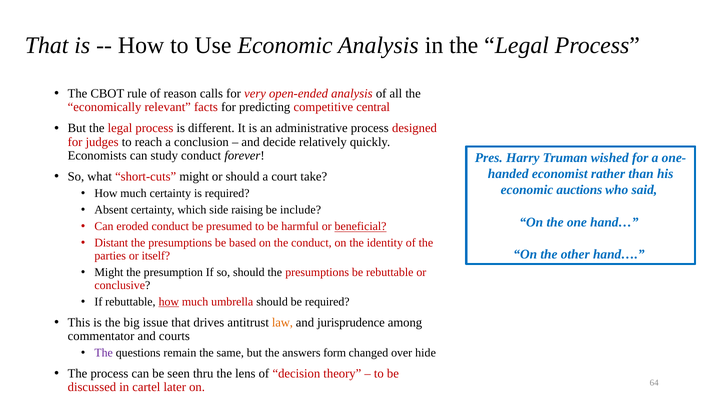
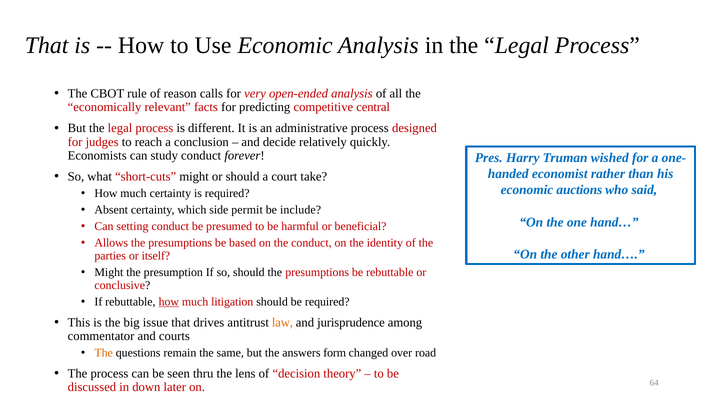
raising: raising -> permit (247, 210)
eroded: eroded -> setting (133, 227)
beneficial underline: present -> none (361, 227)
Distant: Distant -> Allows (111, 243)
umbrella: umbrella -> litigation (232, 302)
The colour: purple -> orange (104, 353)
hide: hide -> road (426, 353)
cartel: cartel -> down (146, 387)
